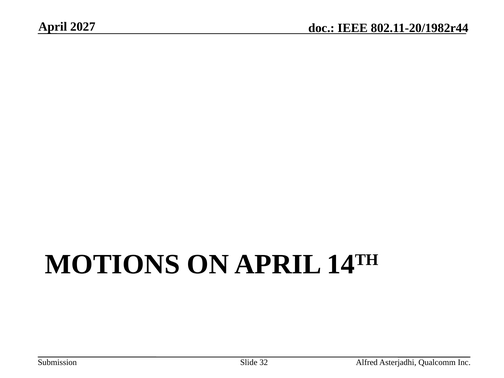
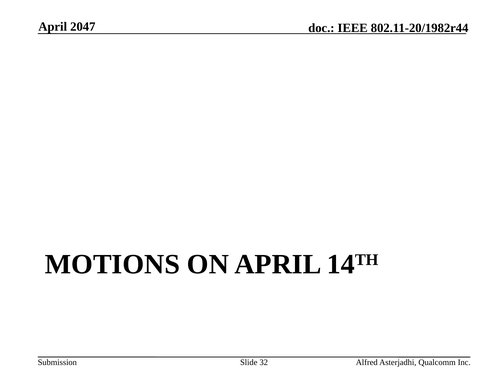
2027: 2027 -> 2047 (83, 27)
